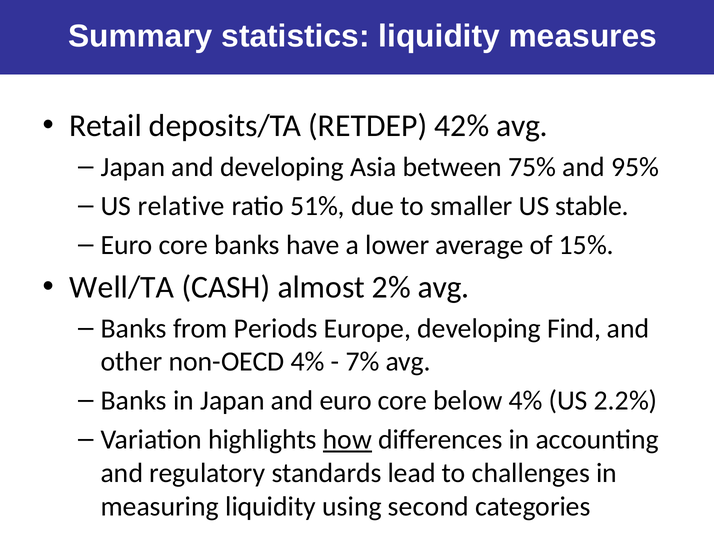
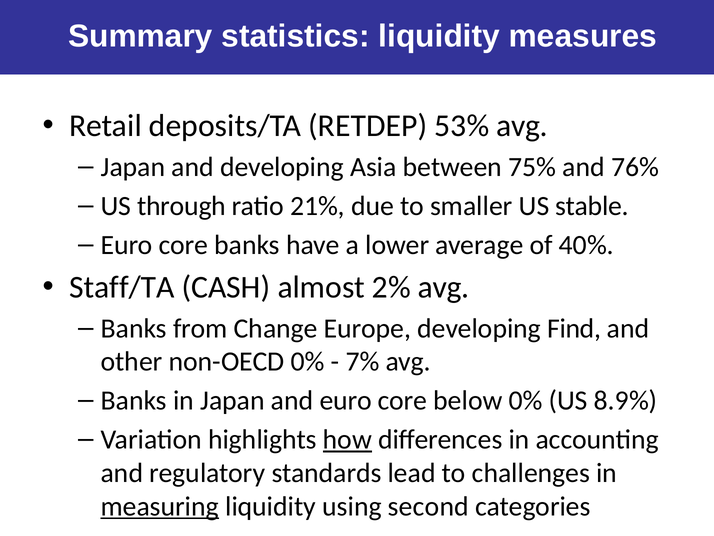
42%: 42% -> 53% (462, 126)
95%: 95% -> 76% (635, 167)
relative: relative -> through (182, 206)
51%: 51% -> 21% (317, 206)
15%: 15% -> 40% (586, 245)
Well/TA: Well/TA -> Staff/TA (122, 287)
Periods: Periods -> Change (276, 328)
non-OECD 4%: 4% -> 0% (308, 361)
below 4%: 4% -> 0% (526, 400)
2.2%: 2.2% -> 8.9% (626, 400)
measuring underline: none -> present (160, 506)
